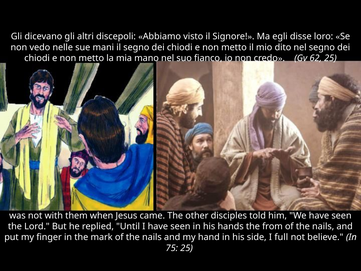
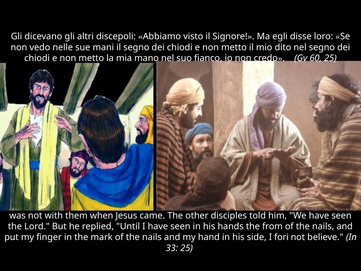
62: 62 -> 60 (316, 58)
full: full -> fori (281, 237)
75: 75 -> 33 (172, 248)
